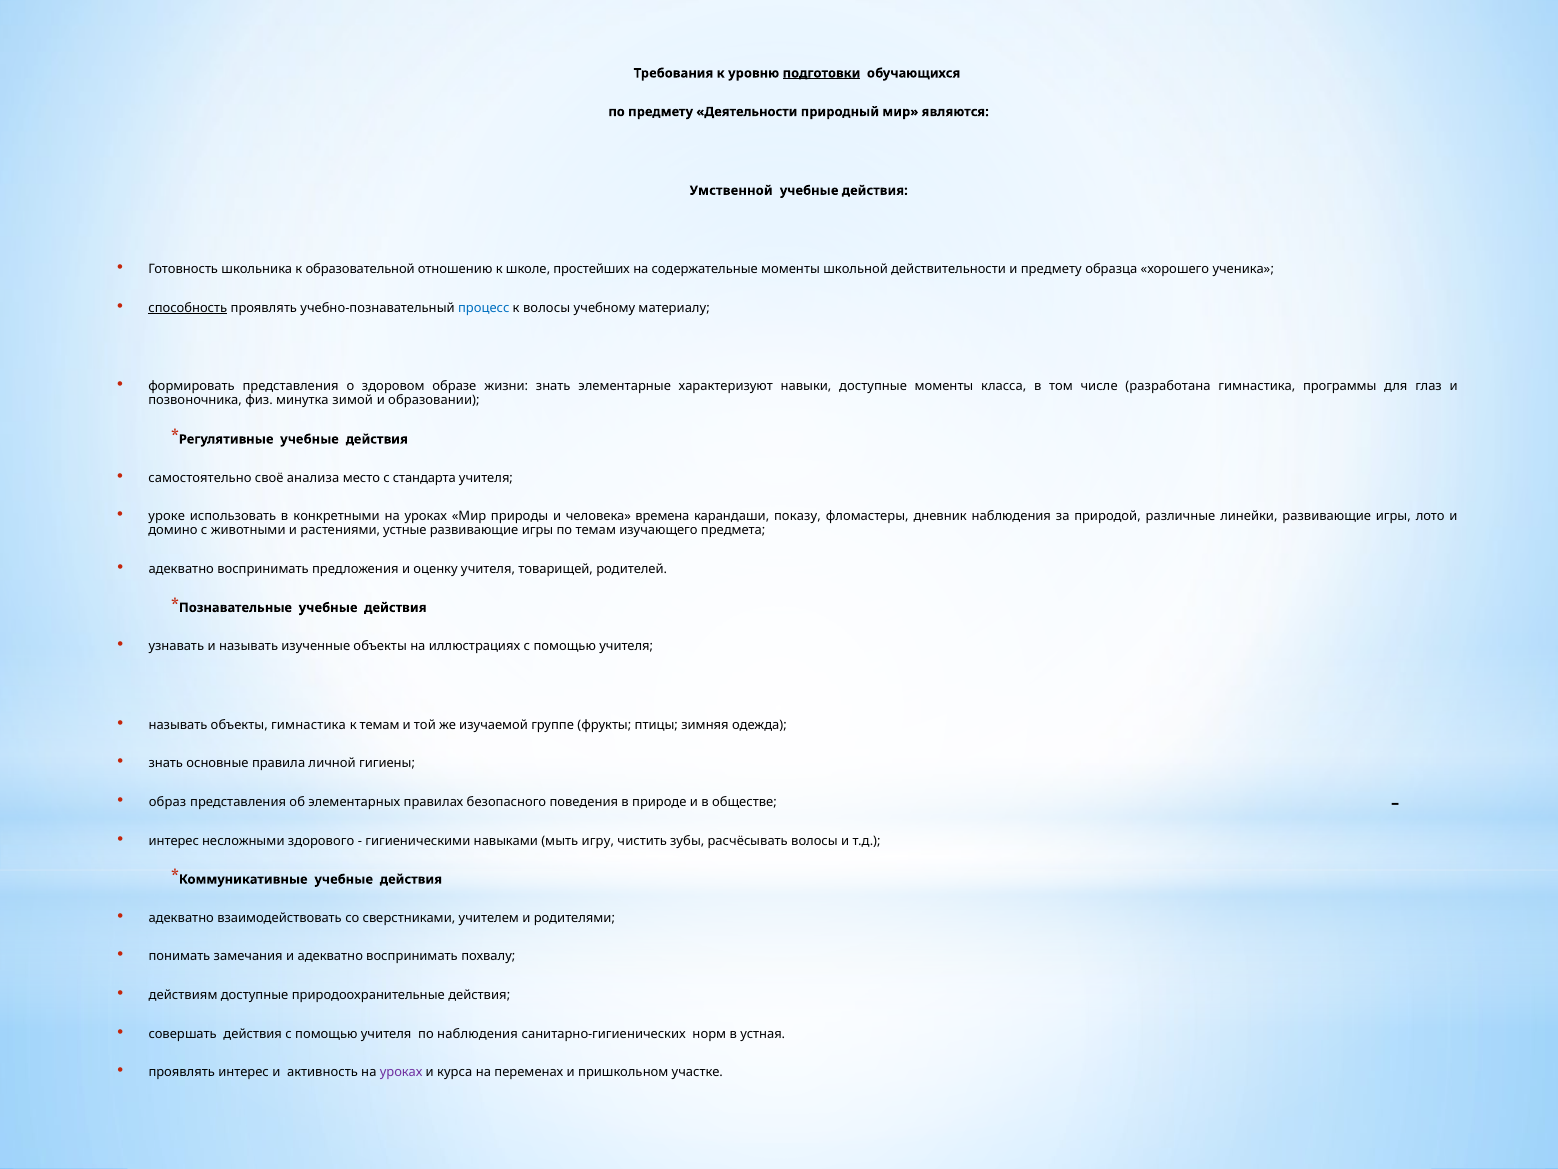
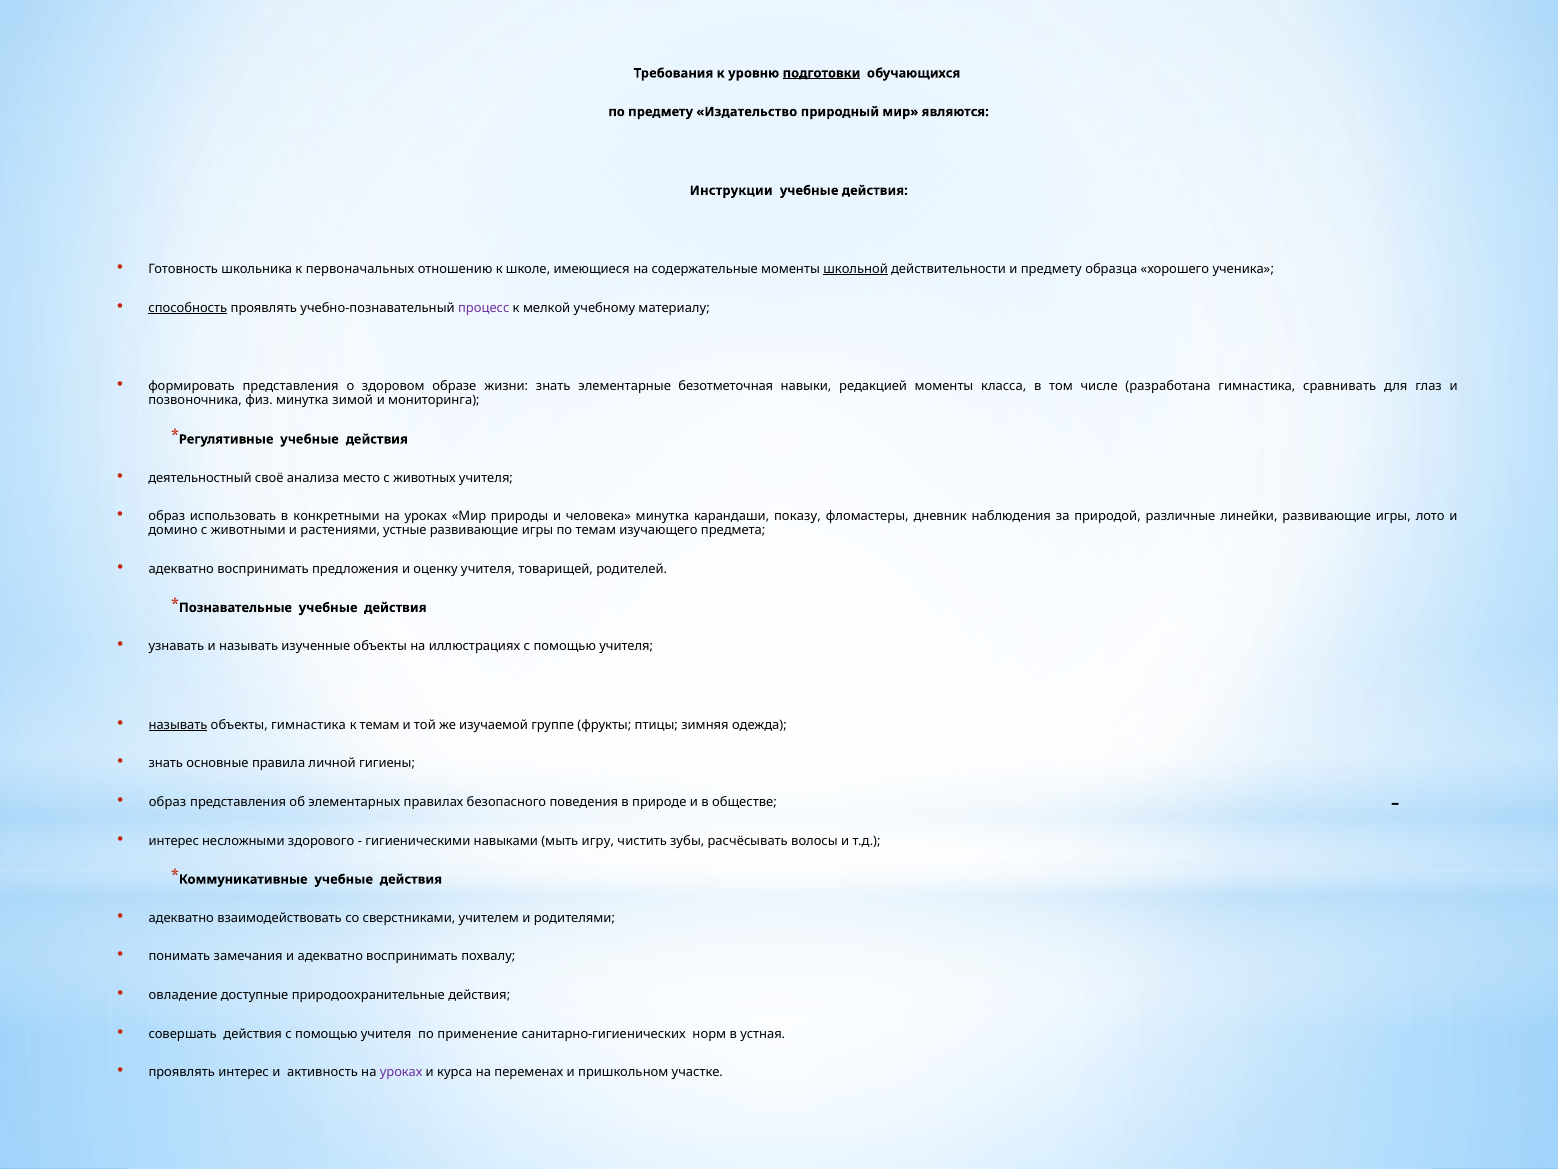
Деятельности: Деятельности -> Издательство (747, 112)
Умственной: Умственной -> Инструкции (731, 190)
образовательной: образовательной -> первоначальных (360, 269)
простейших: простейших -> имеющиеся (592, 269)
школьной underline: none -> present (856, 269)
процесс colour: blue -> purple (484, 308)
к волосы: волосы -> мелкой (547, 308)
характеризуют: характеризуют -> безотметочная (726, 386)
навыки доступные: доступные -> редакцией (873, 386)
программы: программы -> сравнивать (1340, 386)
образовании: образовании -> мониторинга (434, 400)
самостоятельно: самостоятельно -> деятельностный (200, 478)
стандарта: стандарта -> животных (424, 478)
уроке: уроке -> образ (167, 516)
человека времена: времена -> минутка (662, 516)
называть underline: none -> present (178, 725)
действиям: действиям -> овладение (183, 995)
по наблюдения: наблюдения -> применение (478, 1033)
